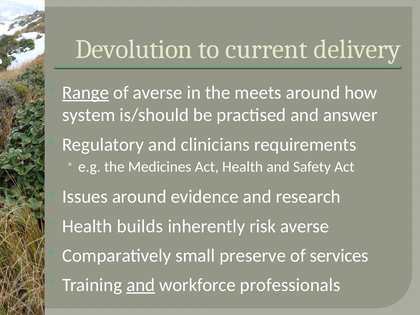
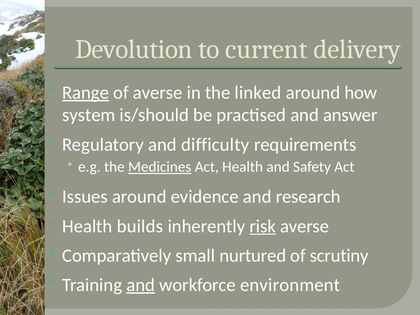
meets: meets -> linked (258, 93)
clinicians: clinicians -> difficulty (215, 145)
Medicines underline: none -> present (160, 167)
risk underline: none -> present (263, 226)
preserve: preserve -> nurtured (253, 256)
services: services -> scrutiny (339, 256)
professionals: professionals -> environment (290, 285)
